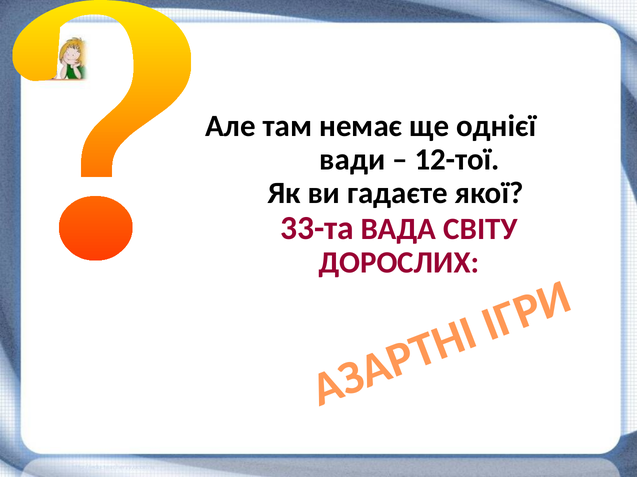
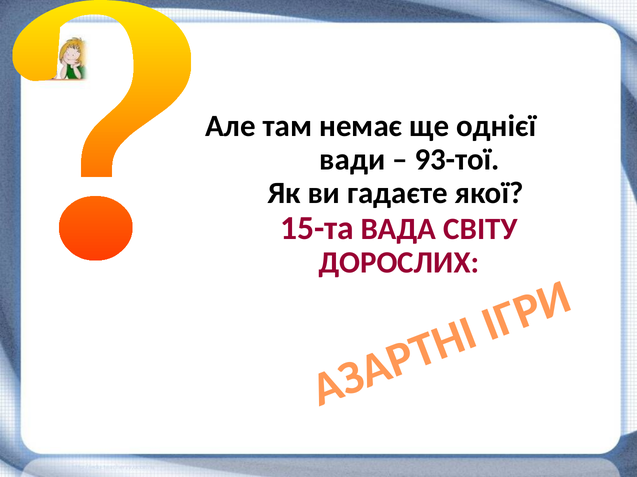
12-тої: 12-тої -> 93-тої (457, 160)
33-та: 33-та -> 15-та (317, 229)
